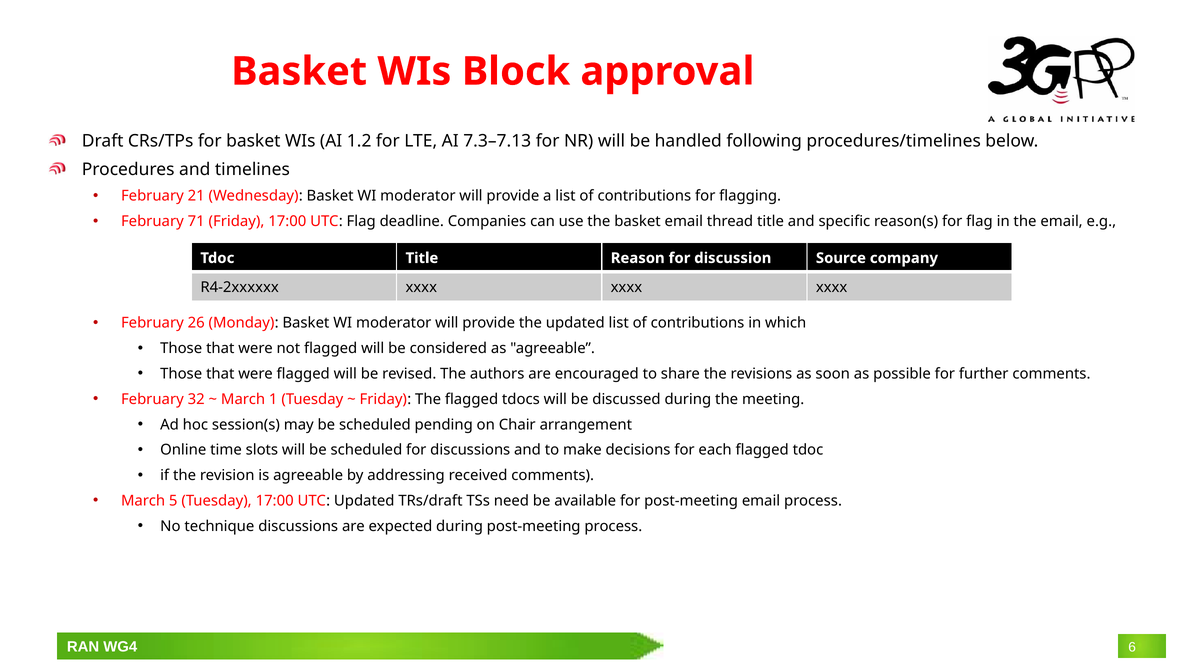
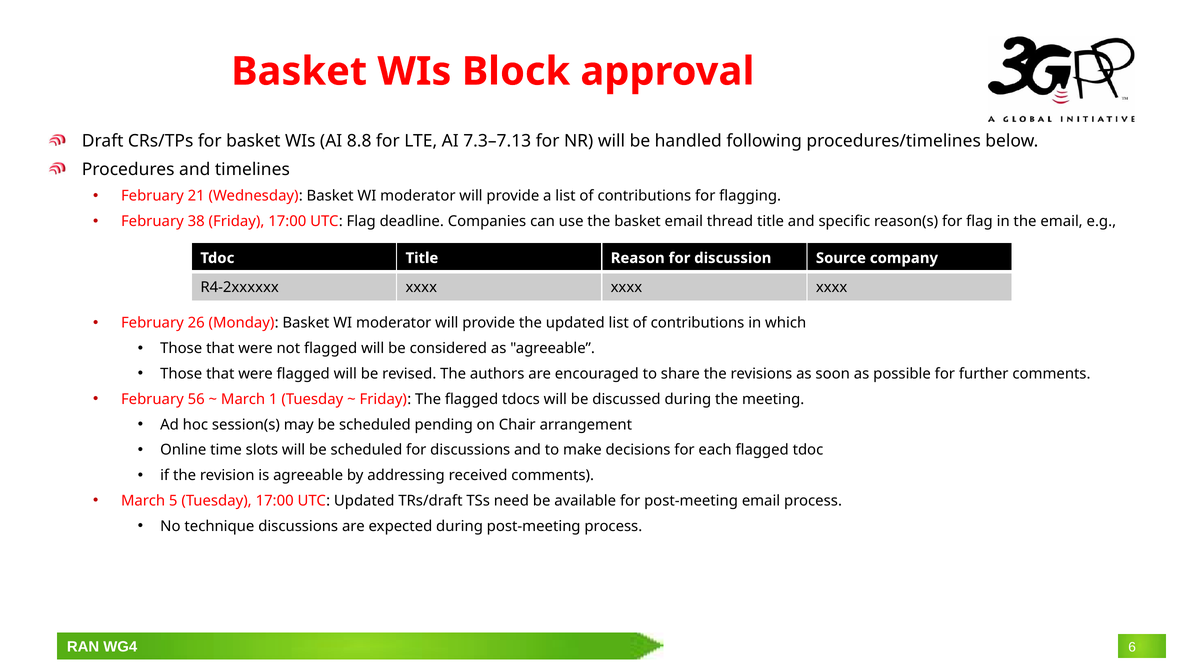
1.2: 1.2 -> 8.8 (359, 141)
71: 71 -> 38 (196, 221)
32: 32 -> 56 (196, 399)
